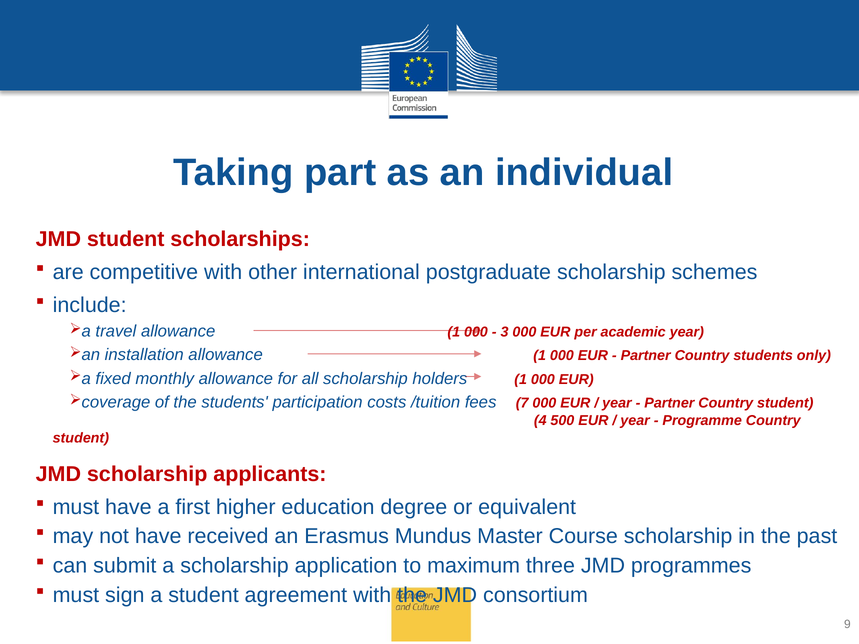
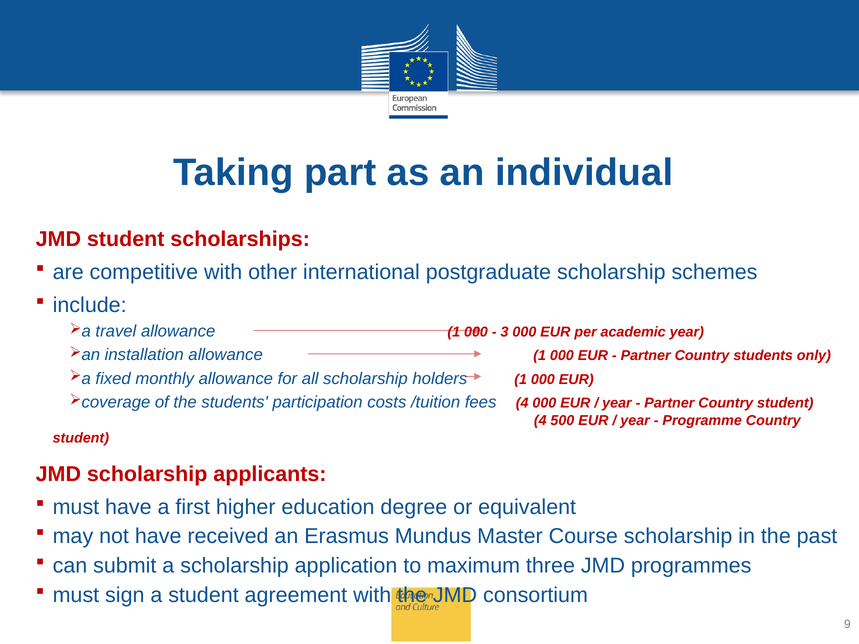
fees 7: 7 -> 4 (522, 403)
